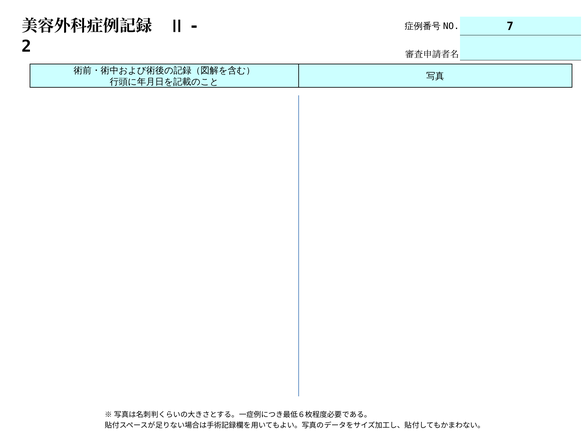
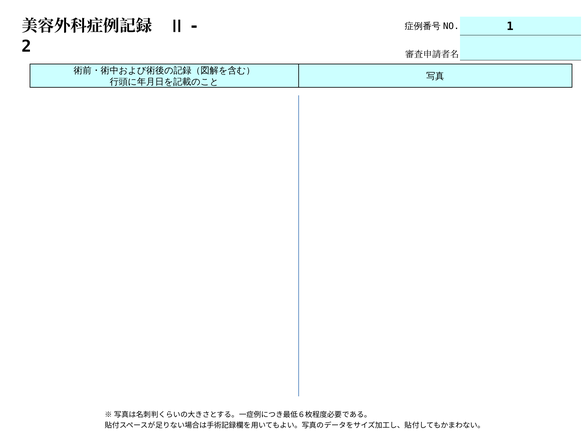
7: 7 -> 1 (510, 26)
